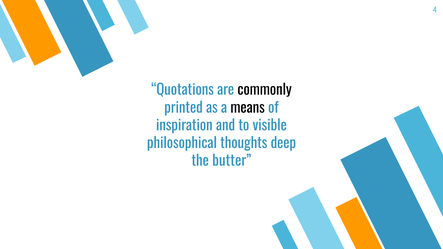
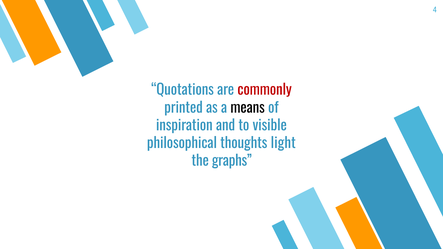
commonly colour: black -> red (265, 90)
deep: deep -> light (283, 143)
butter: butter -> graphs (232, 161)
